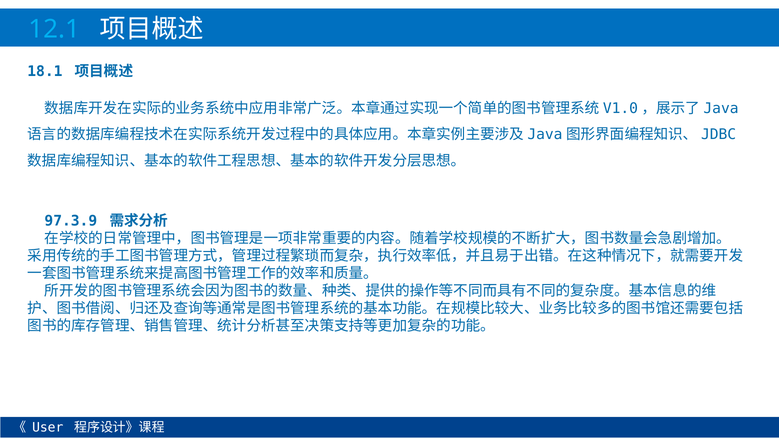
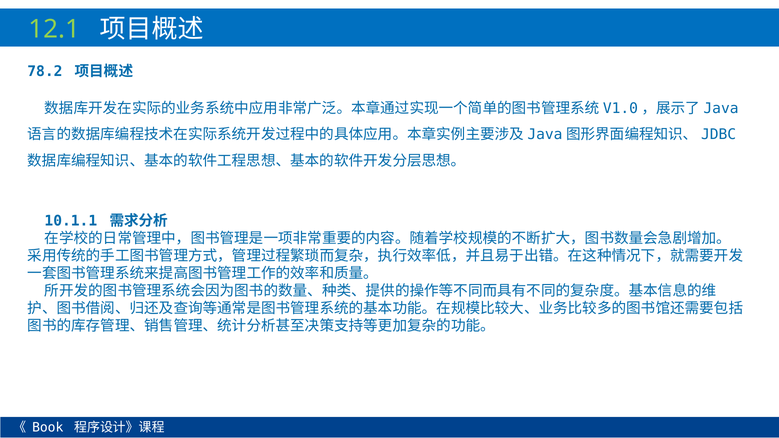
12.1 colour: light blue -> light green (54, 29)
18.1: 18.1 -> 78.2 (45, 71)
97.3.9: 97.3.9 -> 10.1.1 (71, 221)
User: User -> Book (48, 428)
